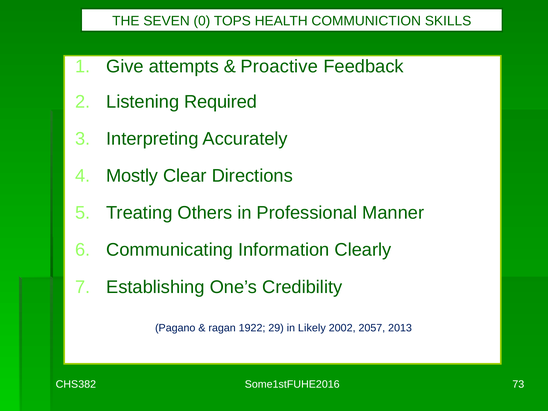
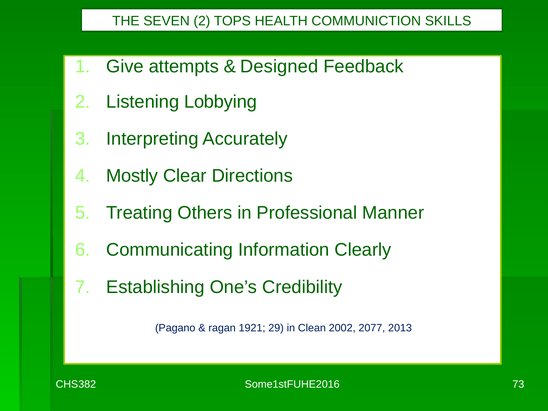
SEVEN 0: 0 -> 2 (202, 21)
Proactive: Proactive -> Designed (279, 66)
Required: Required -> Lobbying (220, 102)
1922: 1922 -> 1921 (252, 328)
Likely: Likely -> Clean (312, 328)
2057: 2057 -> 2077 (372, 328)
